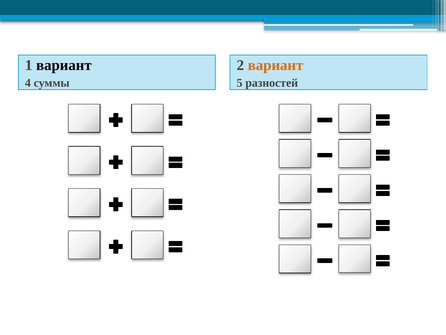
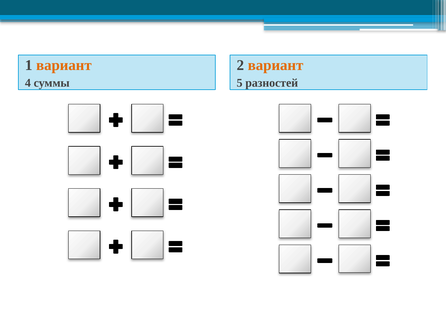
вариант colour: black -> orange (64, 65)
